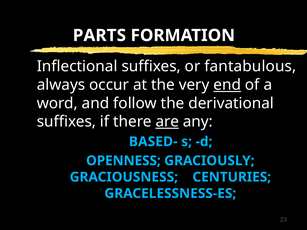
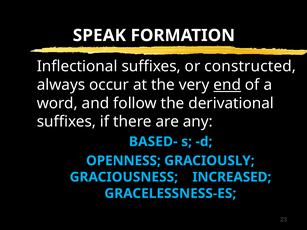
PARTS: PARTS -> SPEAK (99, 35)
fantabulous: fantabulous -> constructed (250, 66)
are underline: present -> none (167, 122)
CENTURIES: CENTURIES -> INCREASED (232, 177)
